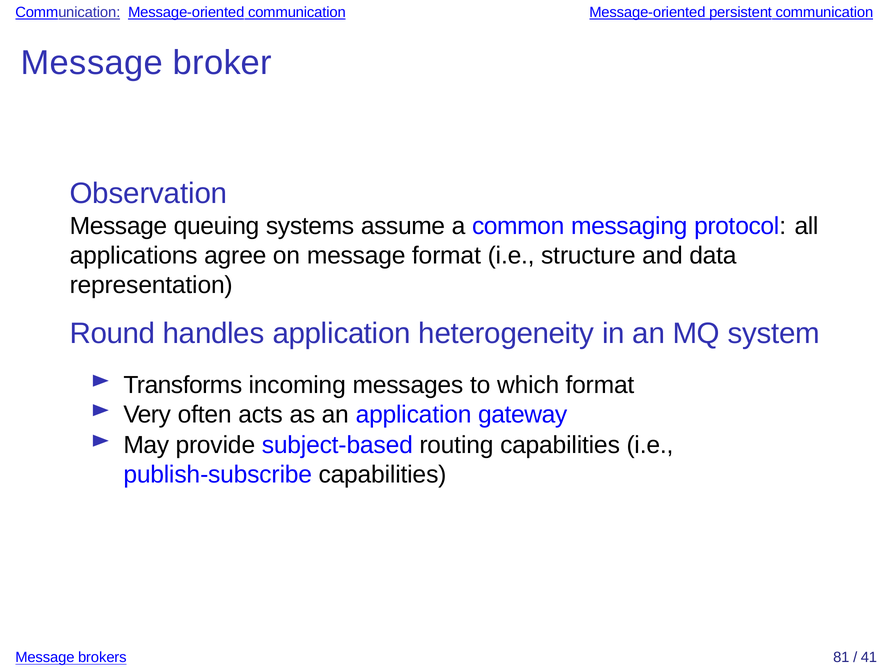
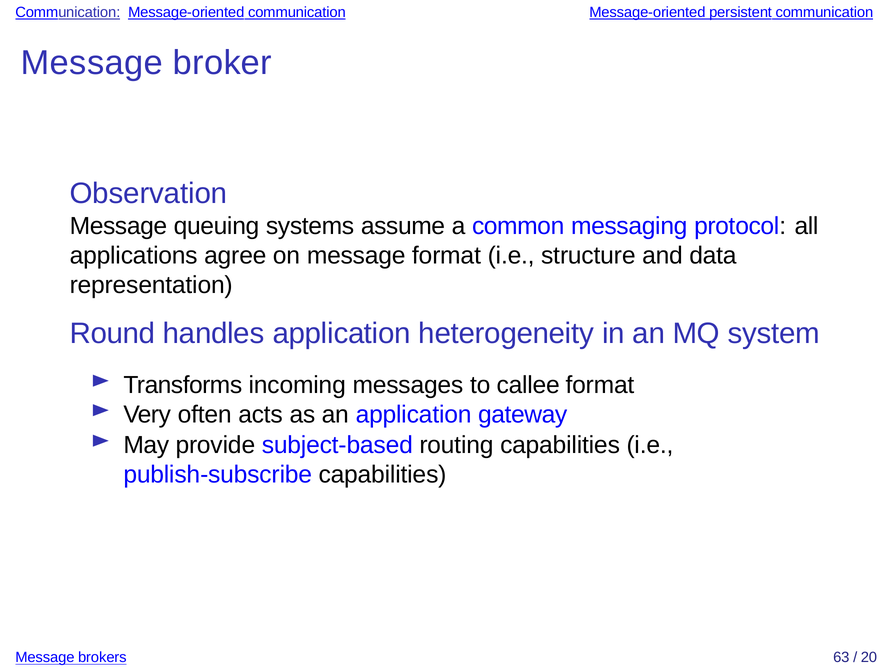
which: which -> callee (528, 385)
81: 81 -> 63 (841, 658)
41: 41 -> 20 (869, 658)
